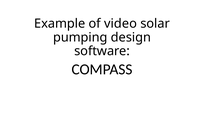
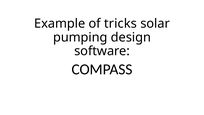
video: video -> tricks (120, 23)
